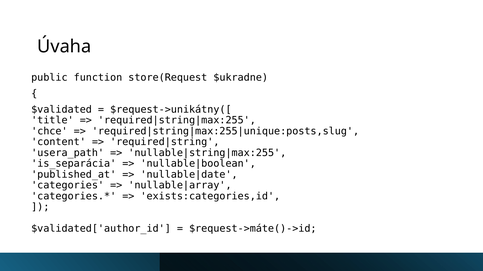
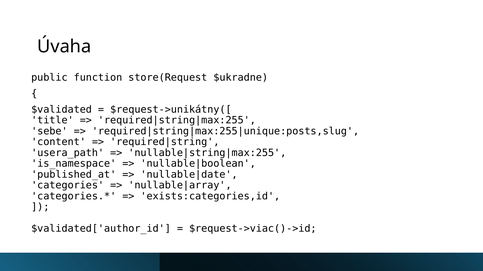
chce: chce -> sebe (49, 131)
is_separácia: is_separácia -> is_namespace (74, 164)
$request->máte()->id: $request->máte()->id -> $request->viac()->id (253, 229)
